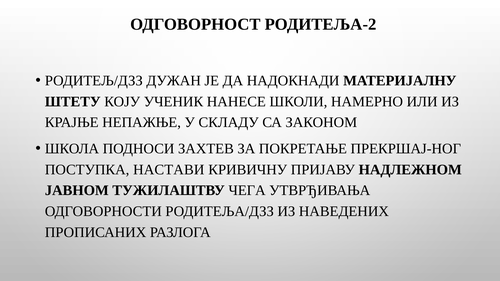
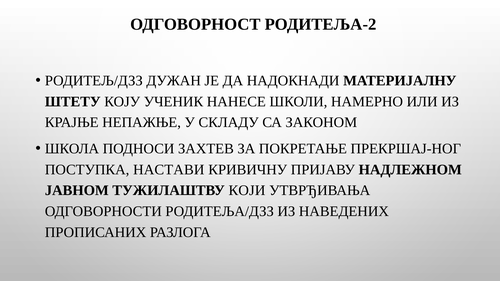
ЧЕГА: ЧЕГА -> КОЈИ (247, 191)
